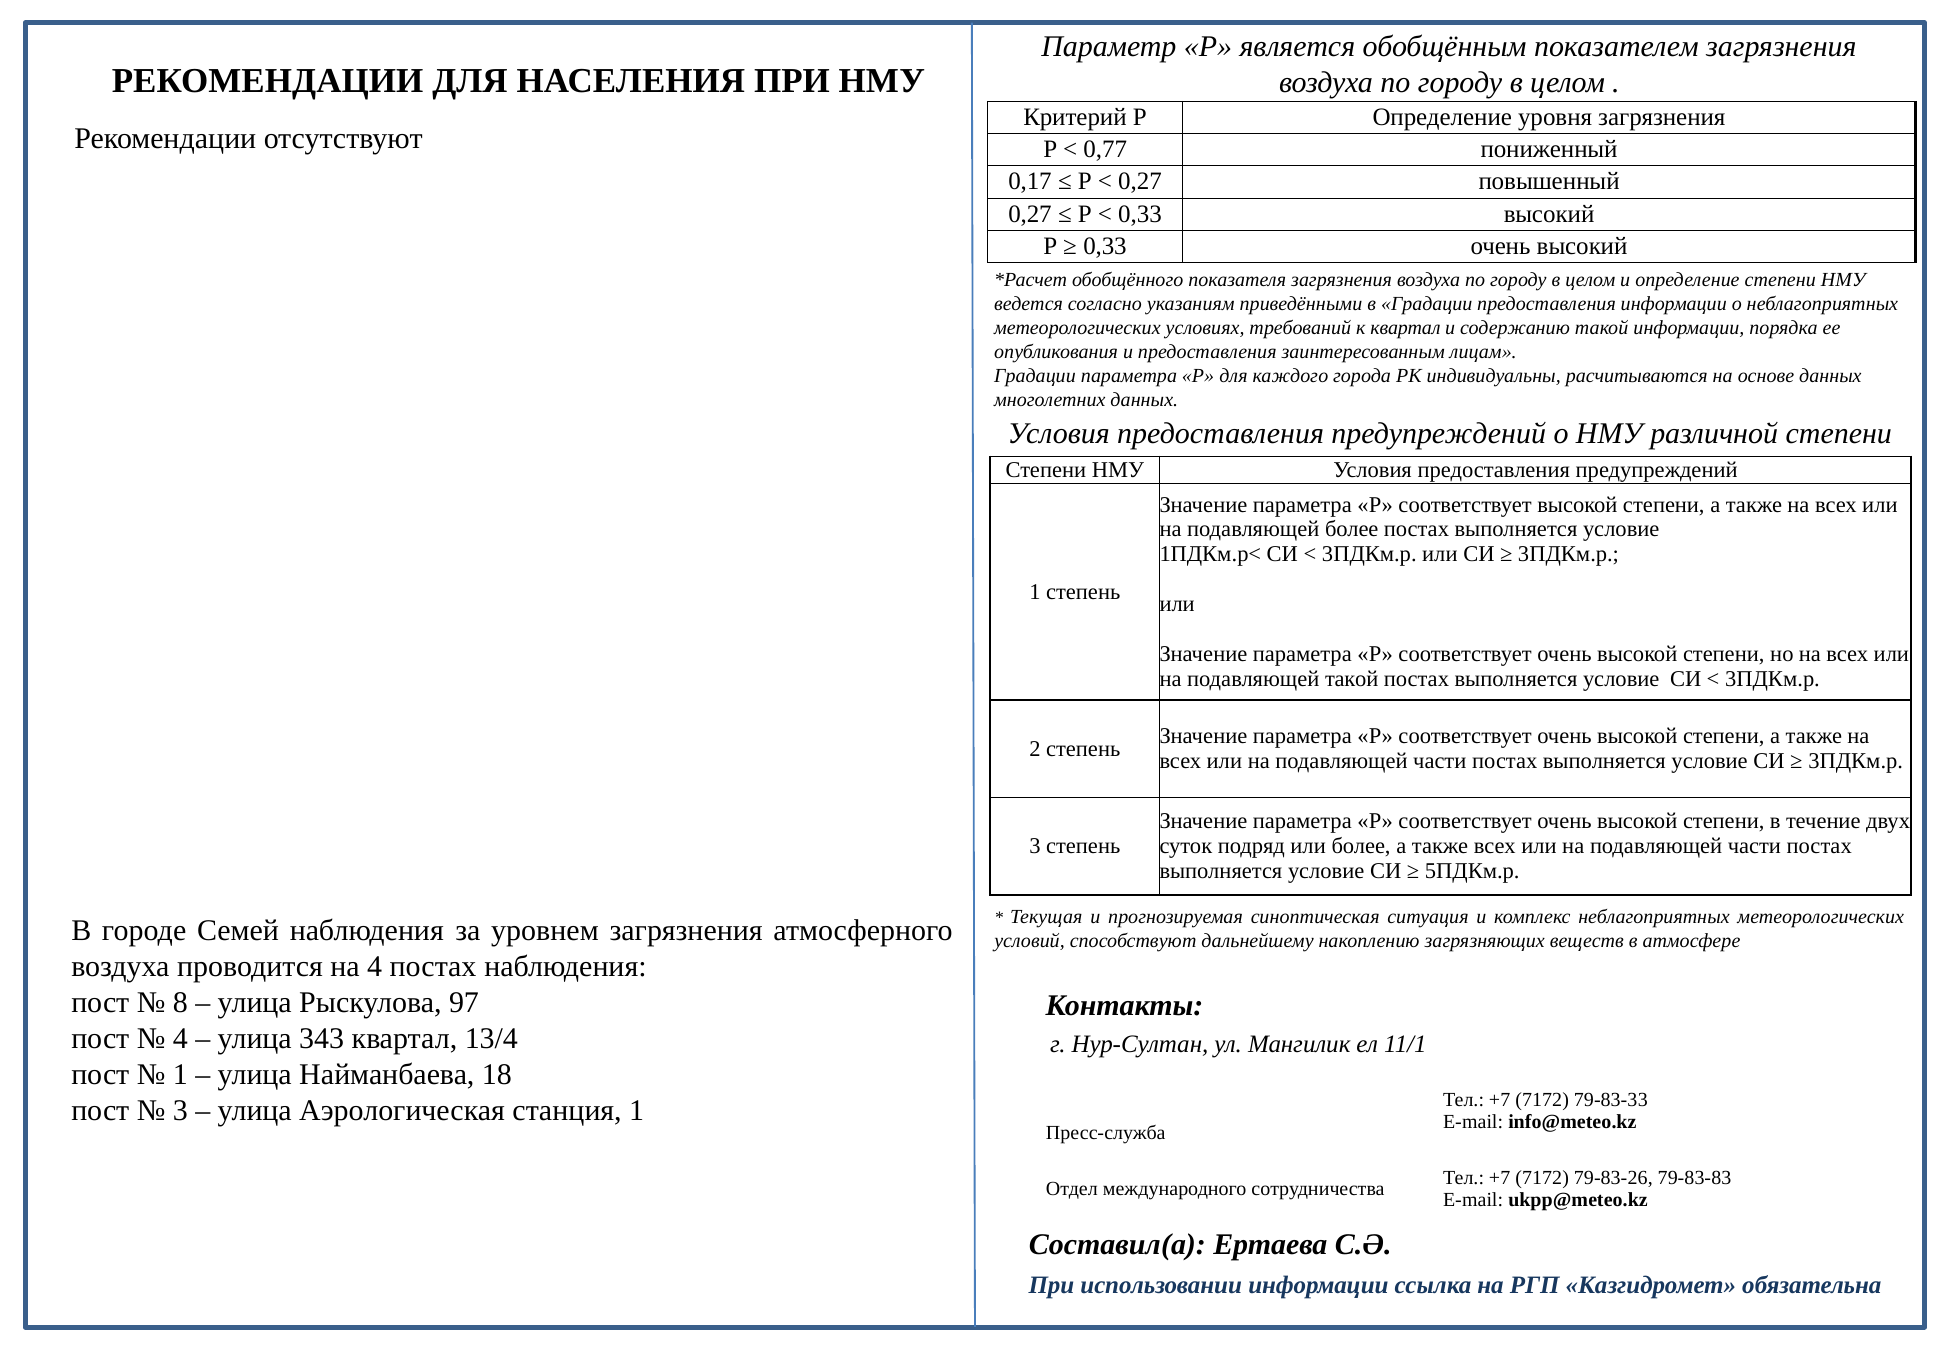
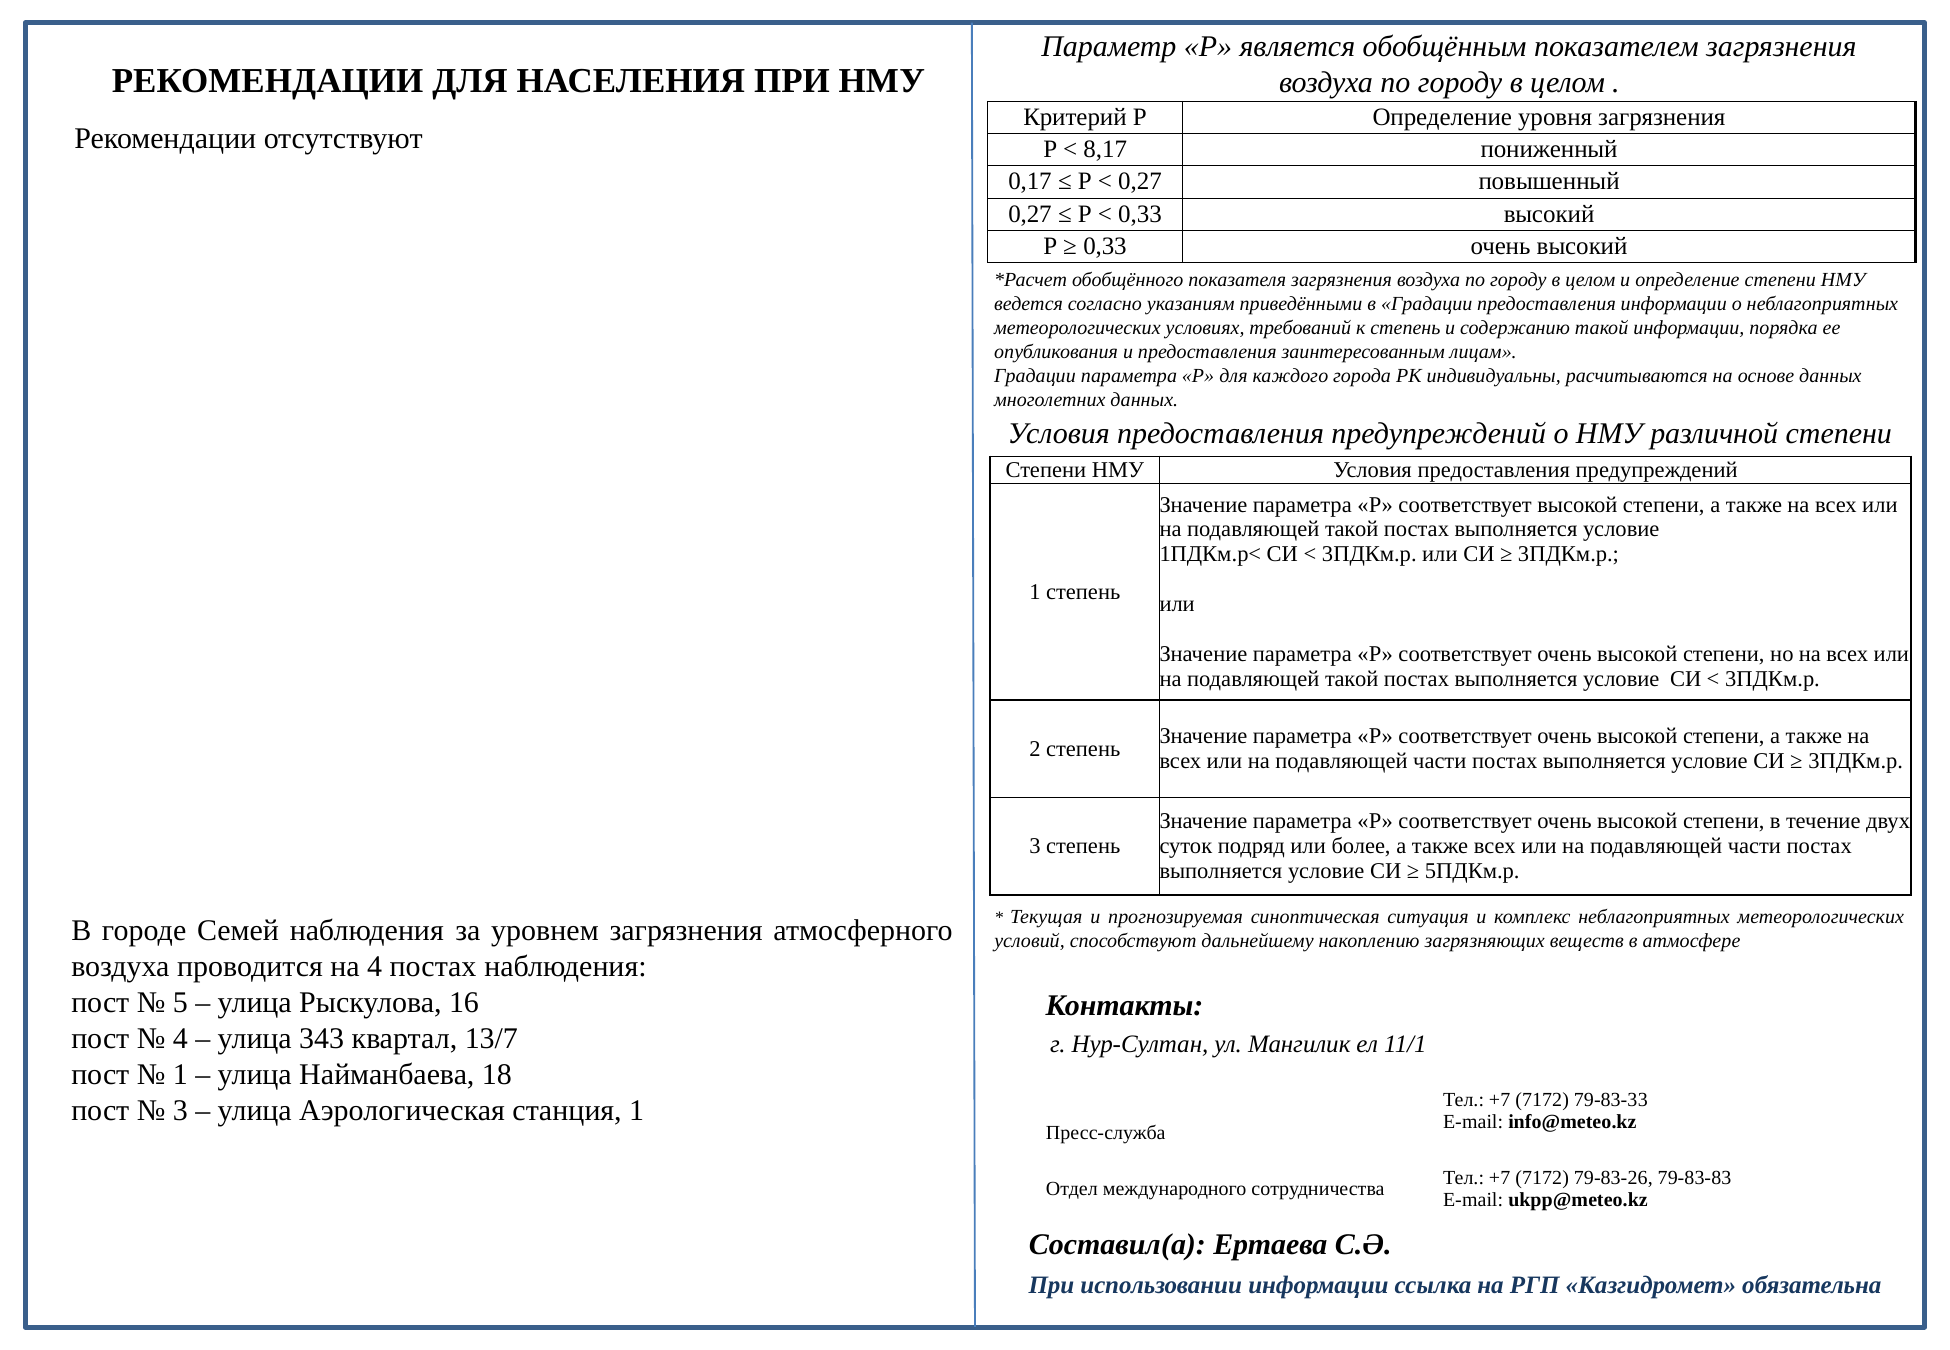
0,77: 0,77 -> 8,17 (1105, 150)
к квартал: квартал -> степень (1405, 328)
более: более -> такой (1352, 530)
8: 8 -> 5 (180, 1003)
97: 97 -> 16 (464, 1003)
13/4: 13/4 -> 13/7 (491, 1039)
